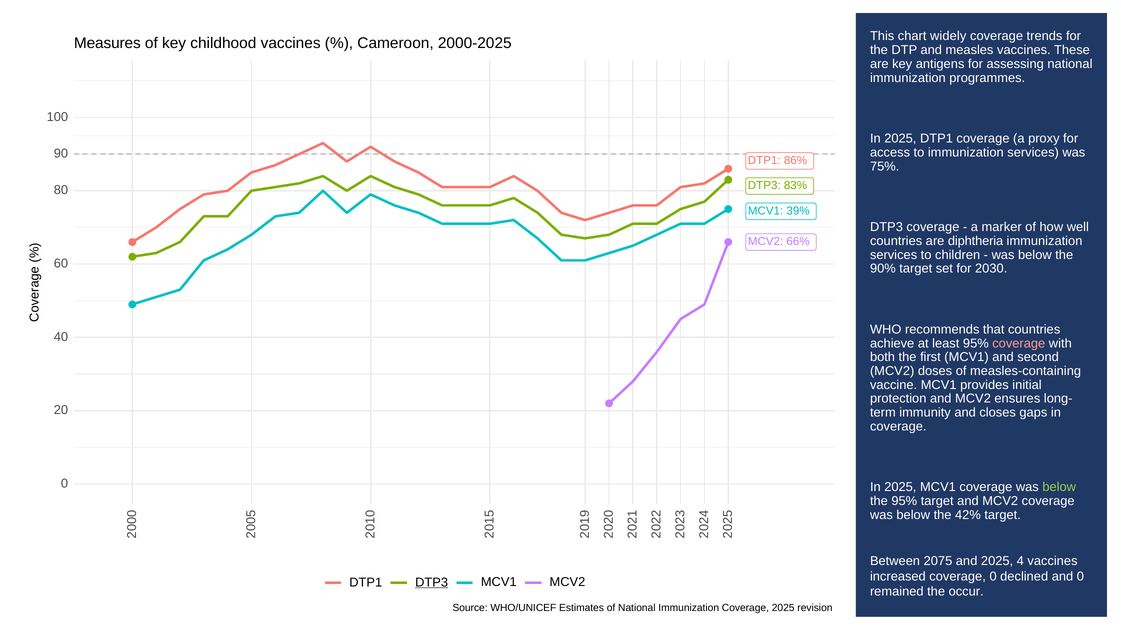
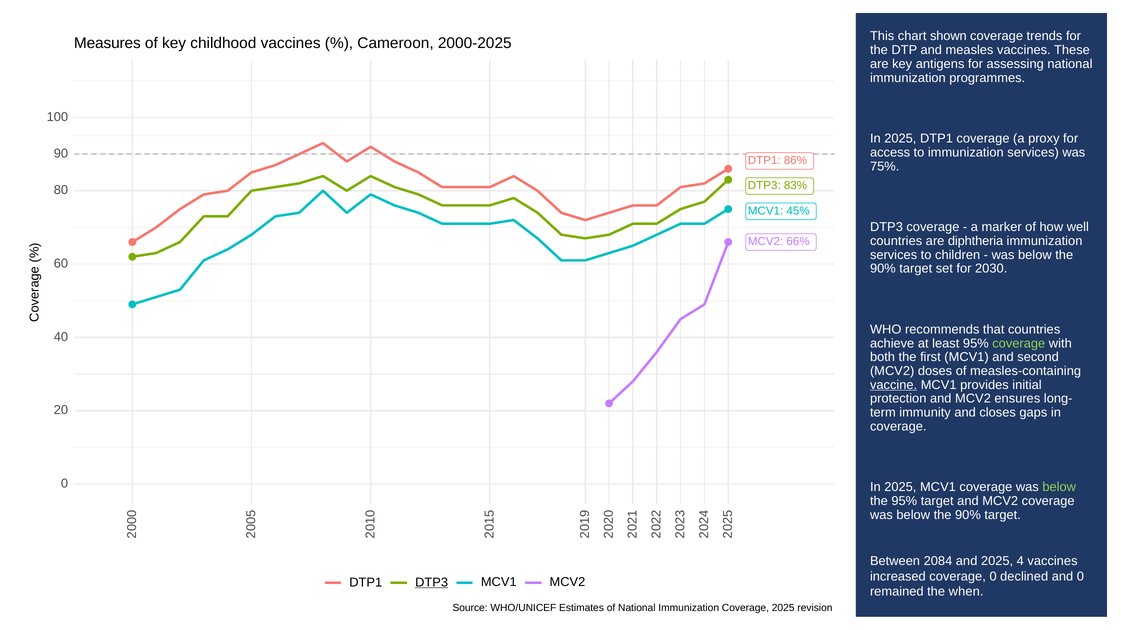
widely: widely -> shown (948, 36)
39%: 39% -> 45% (798, 211)
coverage colour: pink -> light green (1019, 344)
vaccine underline: none -> present (894, 385)
42%: 42% -> 90% (968, 515)
2075: 2075 -> 2084 (938, 561)
occur: occur -> when (966, 592)
